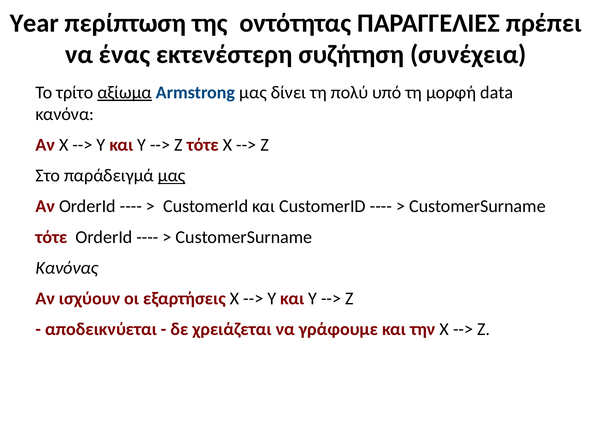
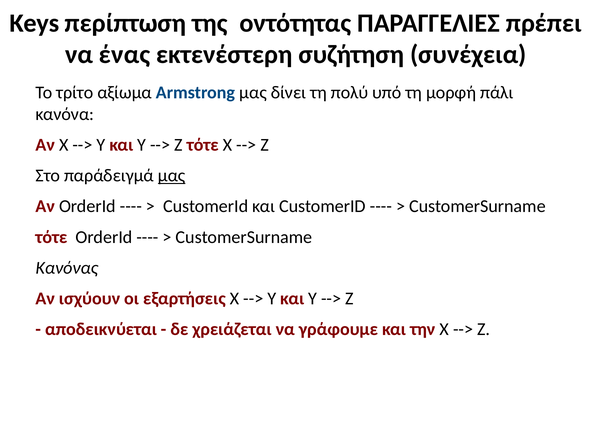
Year: Year -> Keys (34, 23)
αξίωμα underline: present -> none (125, 93)
data: data -> πάλι (497, 93)
